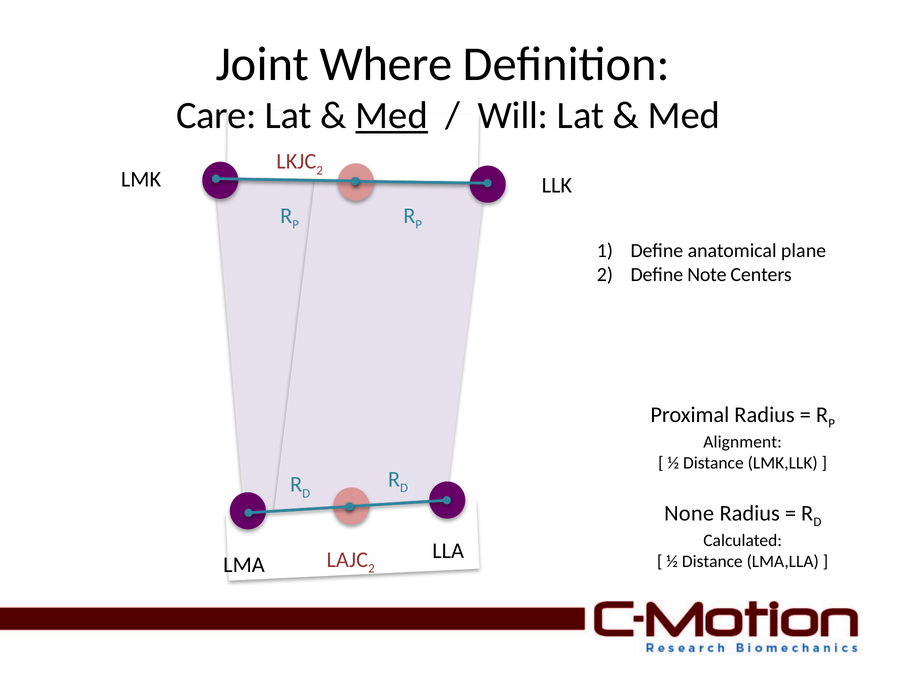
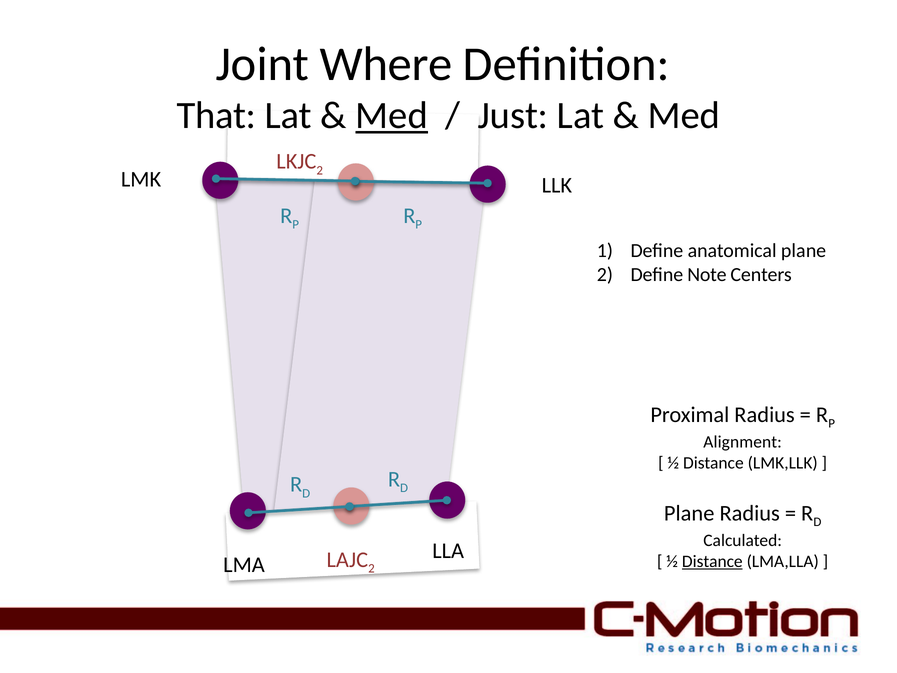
Care: Care -> That (216, 116)
Will: Will -> Just (513, 116)
None: None -> Plane (689, 513)
Distance underline: none -> present (712, 561)
